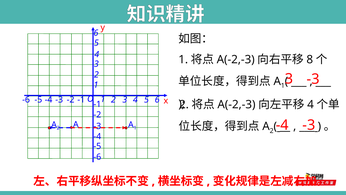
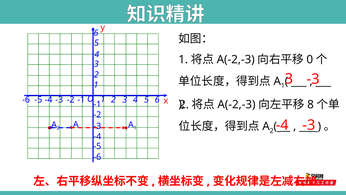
8: 8 -> 0 (310, 59)
4: 4 -> 8 (311, 104)
